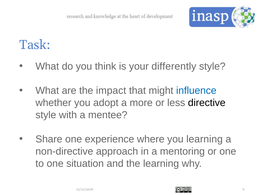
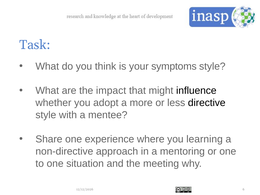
differently: differently -> symptoms (174, 66)
influence colour: blue -> black (196, 91)
the learning: learning -> meeting (161, 163)
